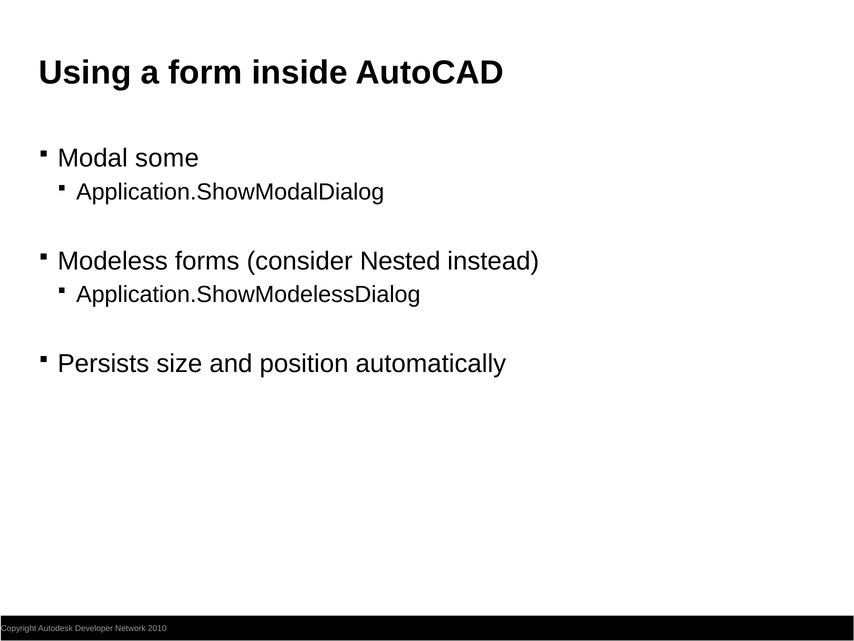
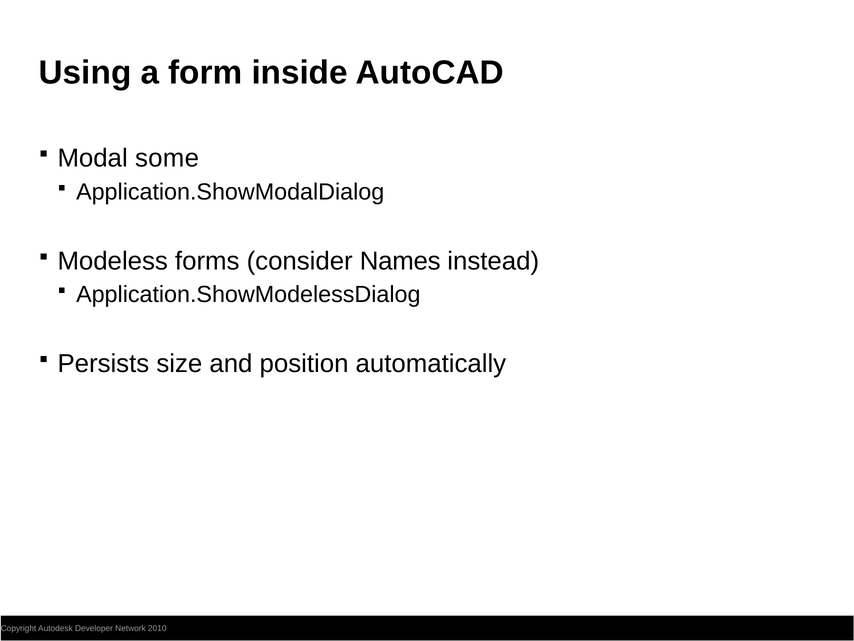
Nested: Nested -> Names (400, 261)
